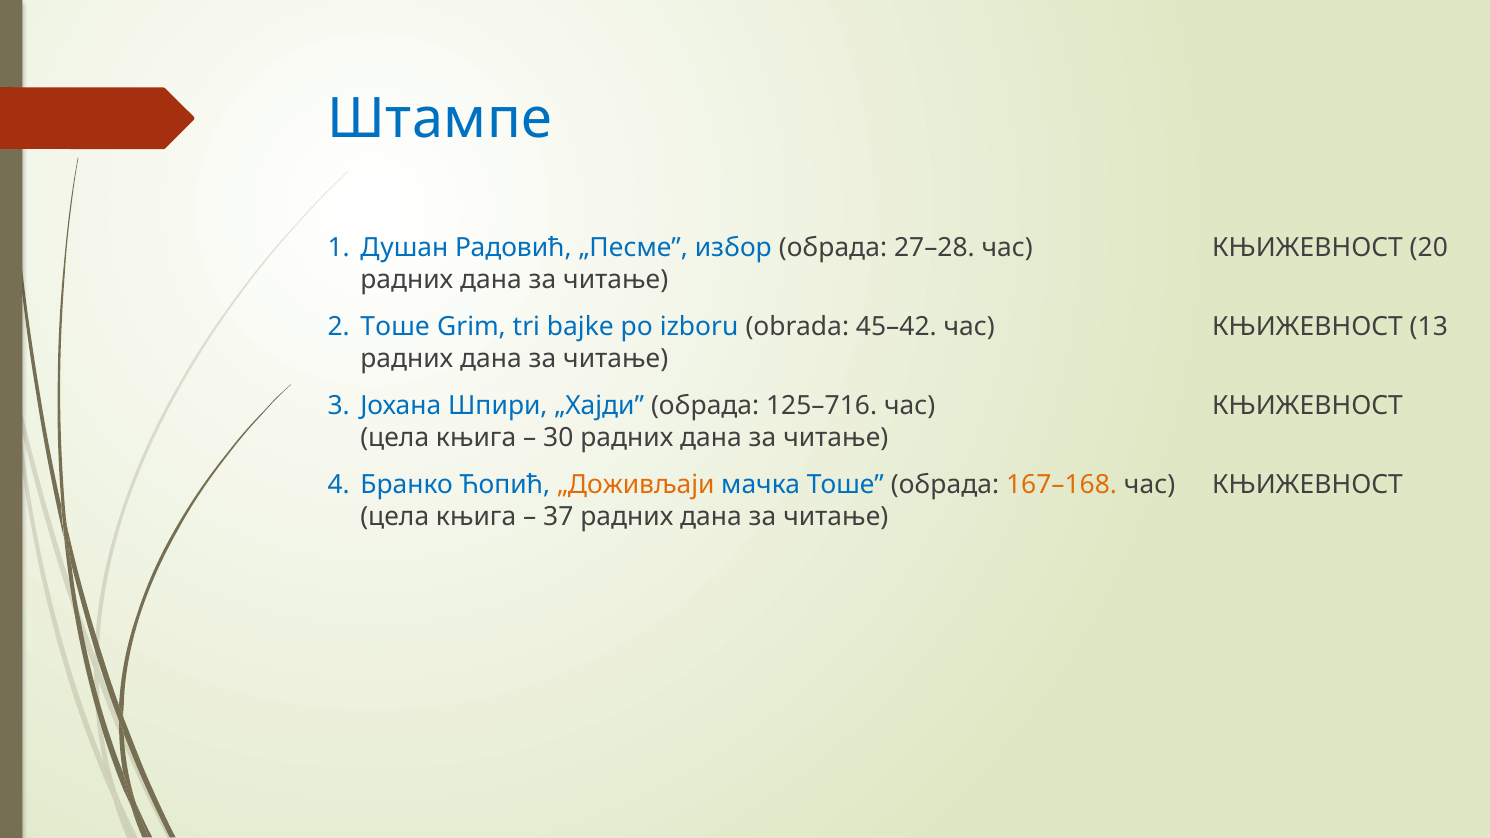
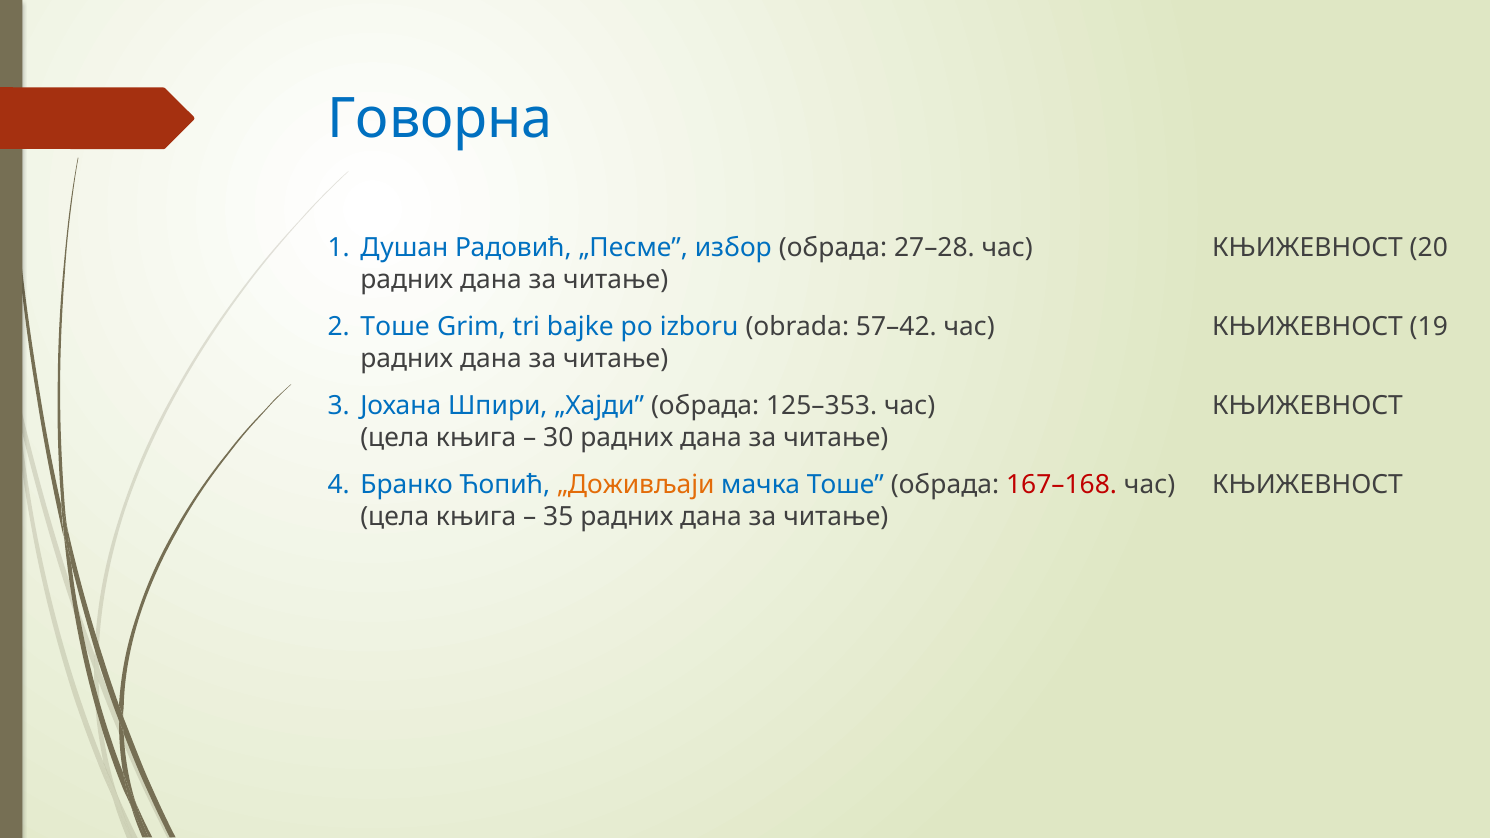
Штампе: Штампе -> Говорна (440, 119)
45–42: 45–42 -> 57–42 (896, 327)
13: 13 -> 19 (1429, 327)
125–716: 125–716 -> 125–353 (822, 406)
167–168 colour: orange -> red (1062, 485)
37: 37 -> 35 (558, 517)
